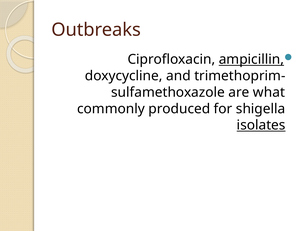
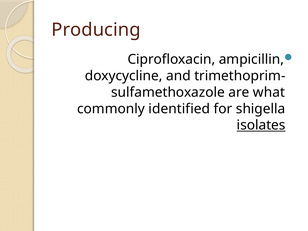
Outbreaks: Outbreaks -> Producing (96, 30)
ampicillin underline: present -> none (251, 59)
produced: produced -> identified (179, 109)
